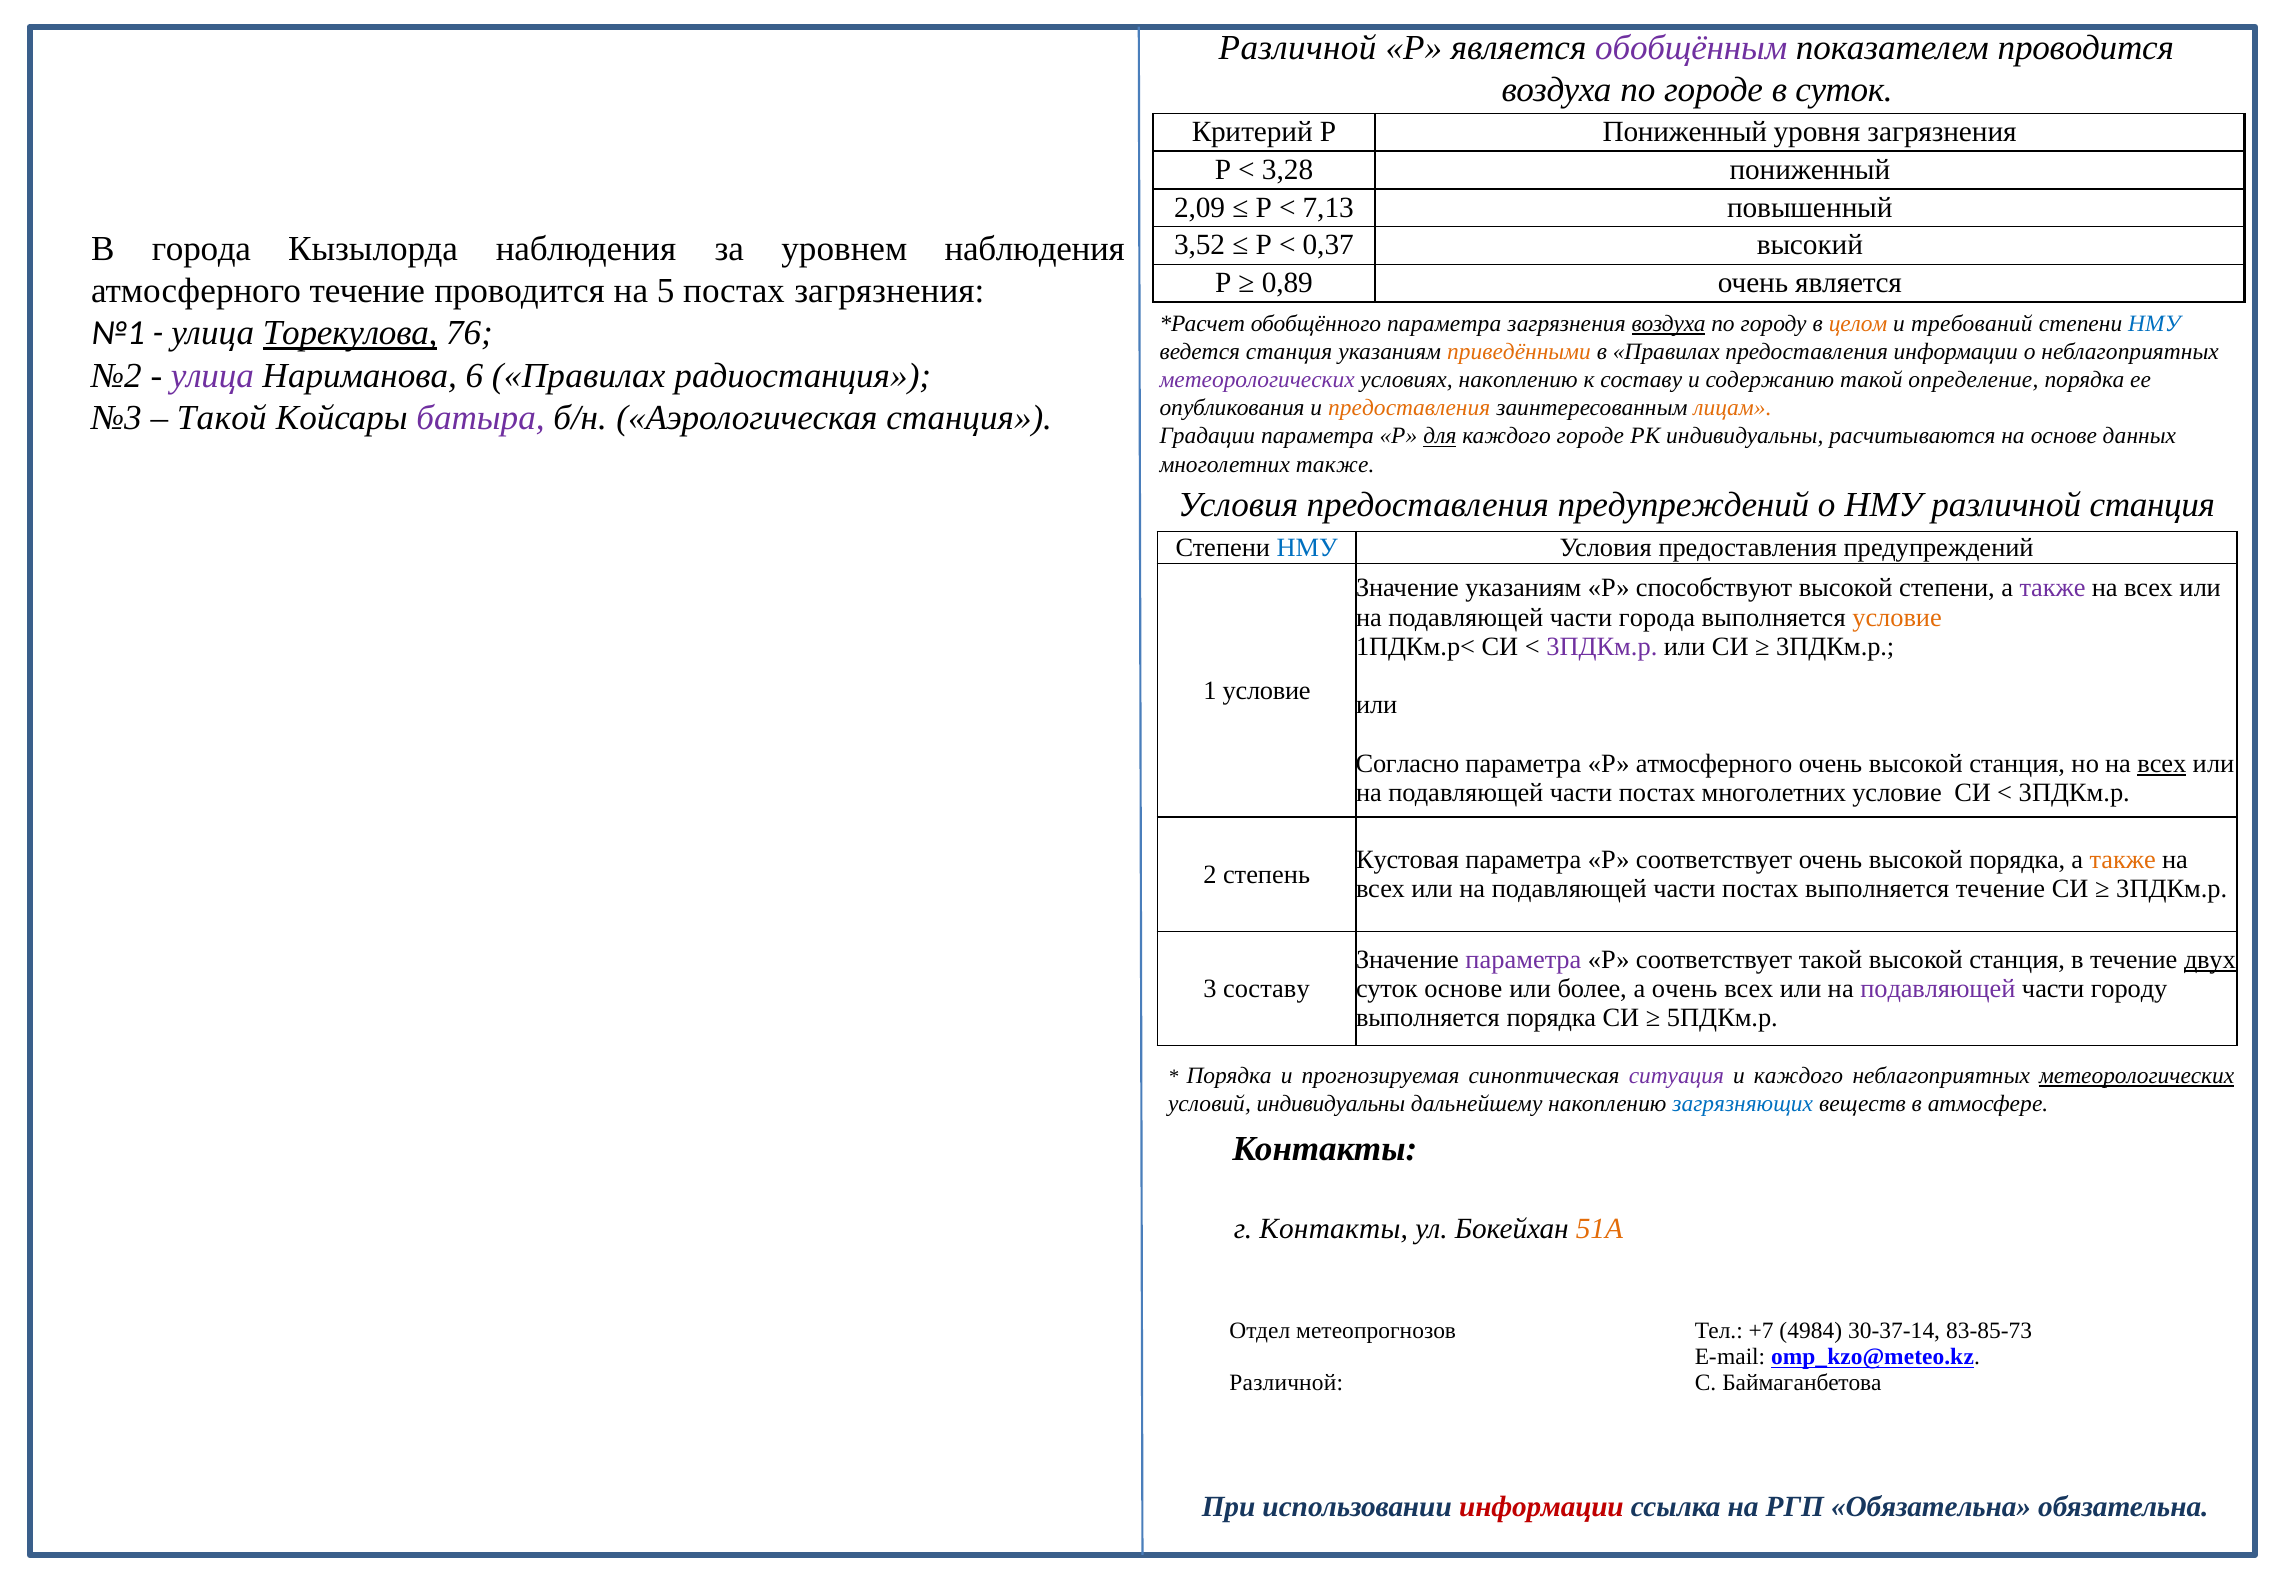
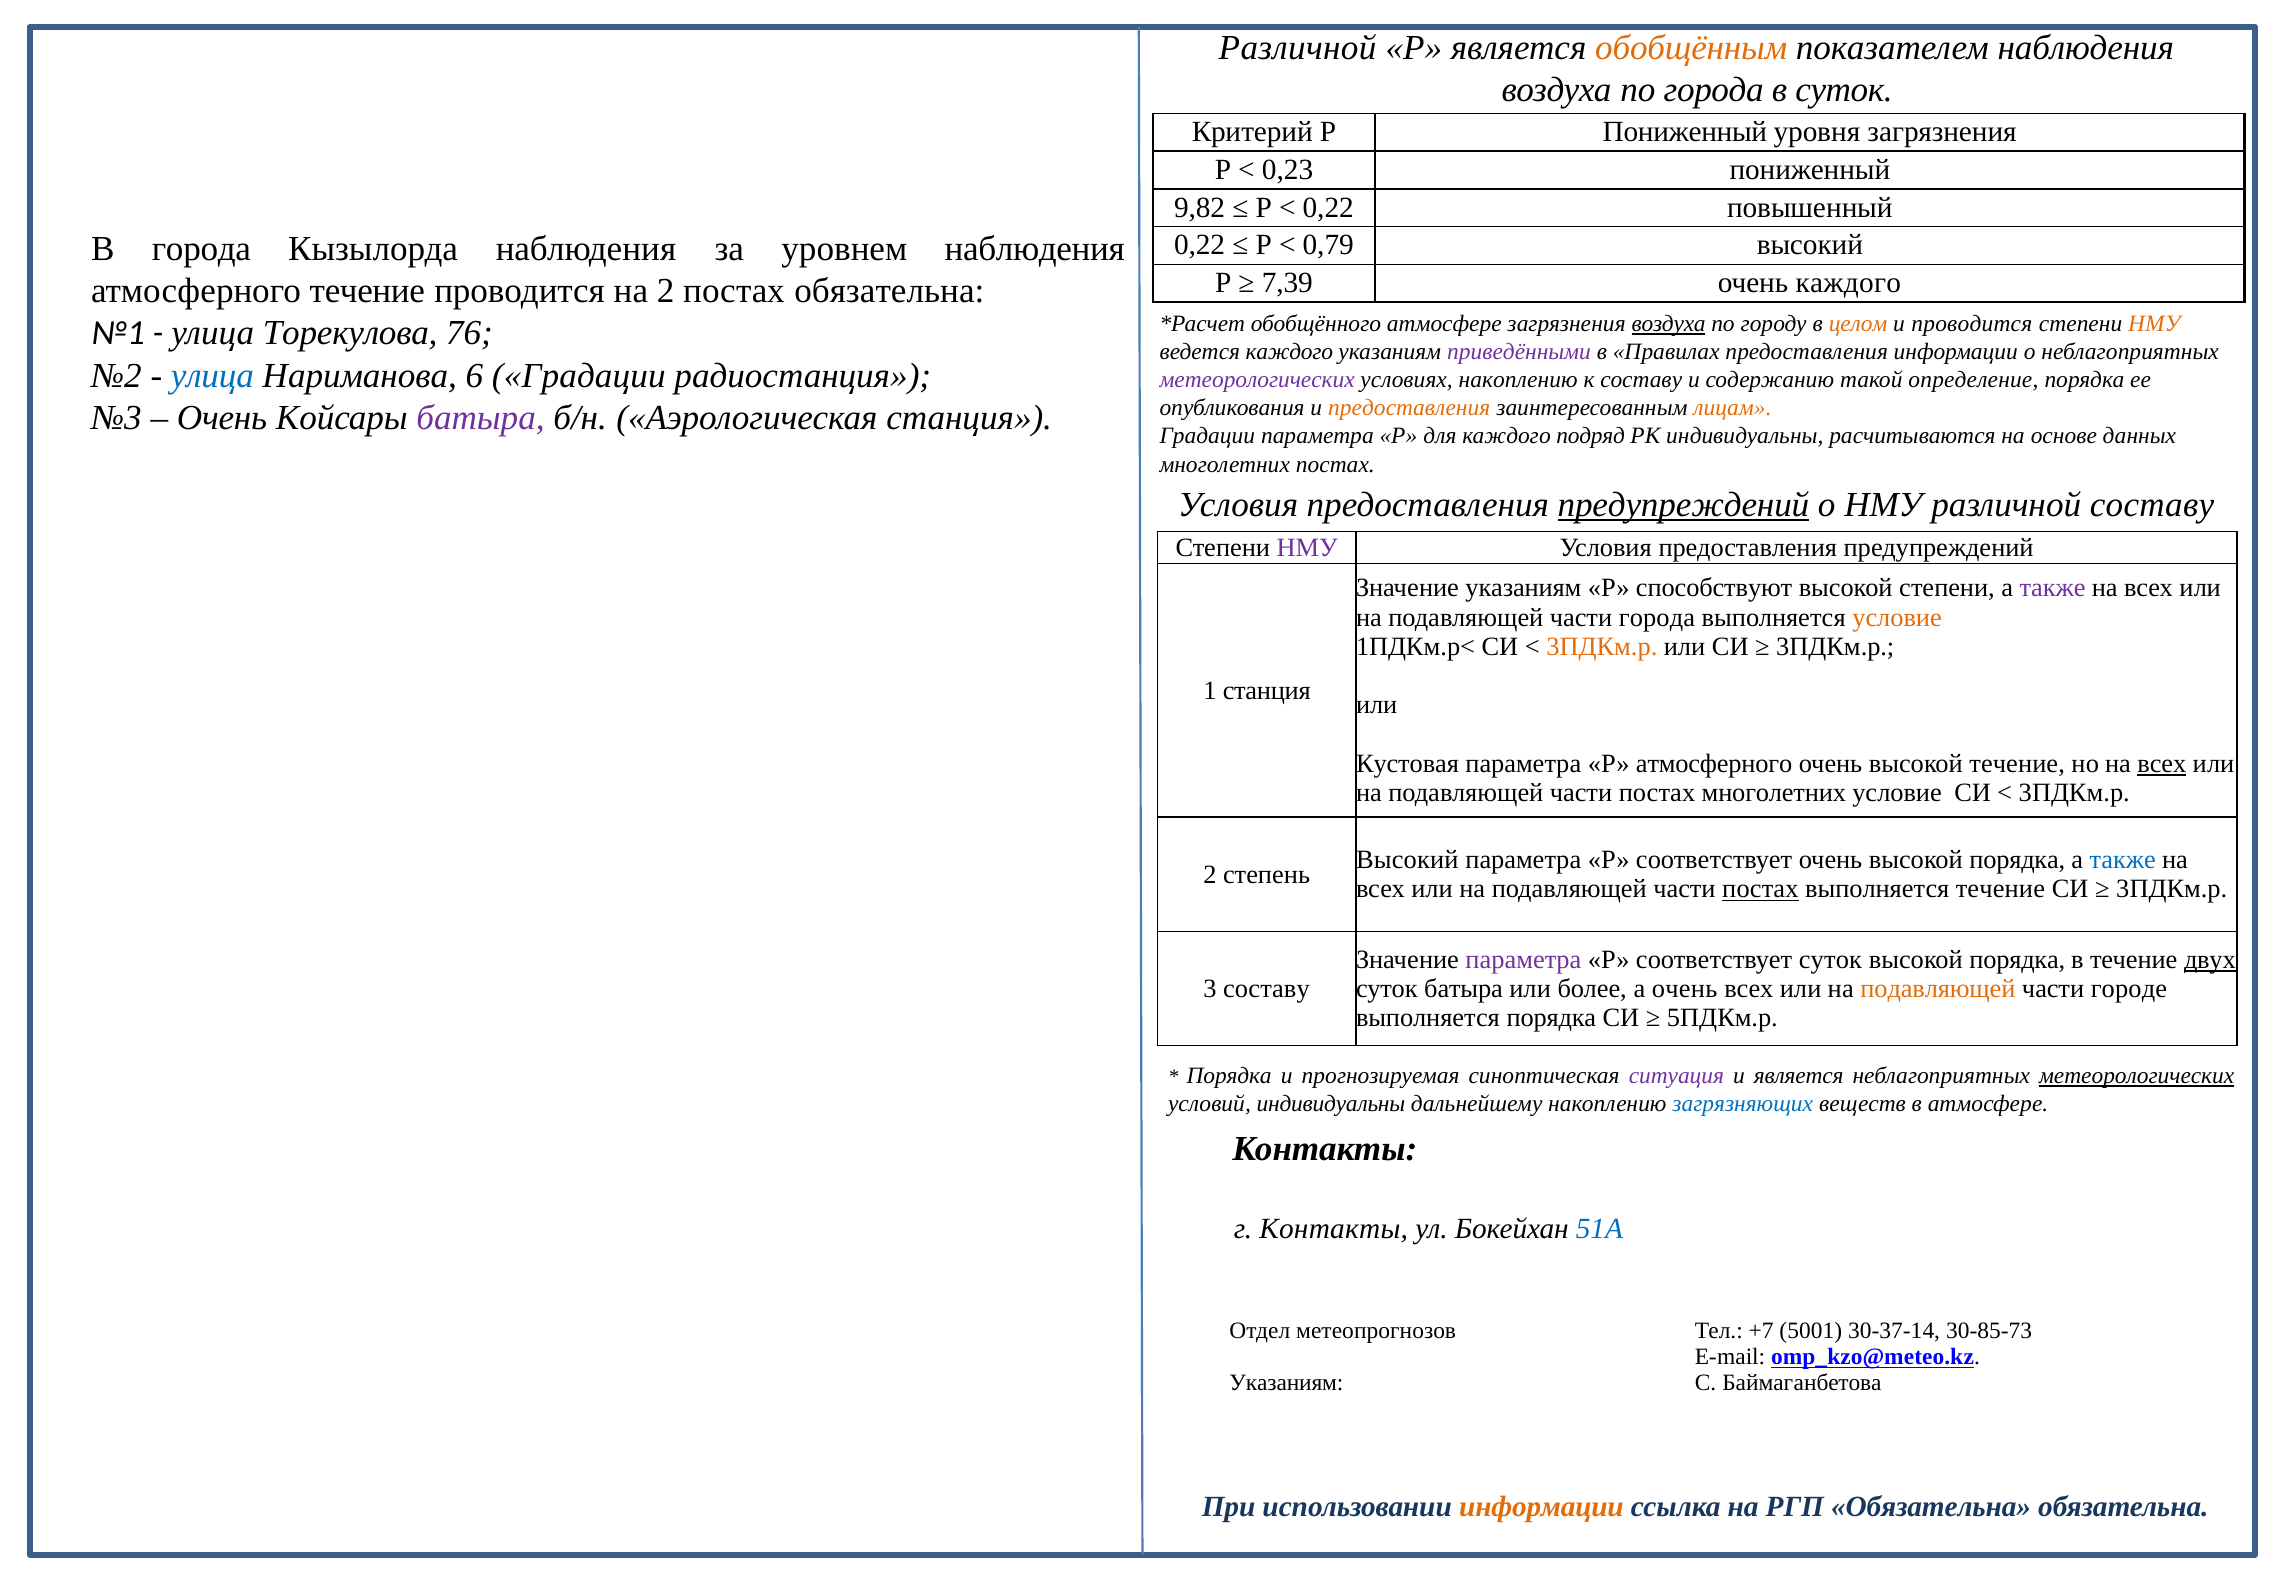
обобщённым colour: purple -> orange (1691, 48)
показателем проводится: проводится -> наблюдения (2086, 48)
по городе: городе -> города (1714, 90)
3,28: 3,28 -> 0,23 (1288, 170)
2,09: 2,09 -> 9,82 (1199, 207)
7,13: 7,13 -> 0,22 (1328, 207)
3,52: 3,52 -> 0,22 (1199, 245)
0,37: 0,37 -> 0,79 (1328, 245)
0,89: 0,89 -> 7,39 (1287, 283)
очень является: является -> каждого (1848, 283)
на 5: 5 -> 2 (666, 291)
постах загрязнения: загрязнения -> обязательна (889, 291)
обобщённого параметра: параметра -> атмосфере (1444, 324)
и требований: требований -> проводится (1972, 324)
НМУ colour: blue -> orange (2154, 324)
Торекулова underline: present -> none (350, 333)
ведется станция: станция -> каждого (1289, 352)
приведёнными colour: orange -> purple (1519, 352)
улица colour: purple -> blue (212, 376)
6 Правилах: Правилах -> Градации (579, 376)
Такой: Такой -> Очень (222, 418)
для underline: present -> none (1440, 436)
каждого городе: городе -> подряд (1591, 436)
многолетних также: также -> постах (1335, 464)
предупреждений underline: none -> present (1683, 505)
различной станция: станция -> составу (2152, 505)
НМУ colour: blue -> purple (1307, 548)
3ПДКм.р colour: purple -> orange (1602, 647)
1 условие: условие -> станция (1267, 690)
Согласно: Согласно -> Кустовая (1407, 763)
очень высокой станция: станция -> течение (2017, 763)
Кустовая: Кустовая -> Высокий (1407, 860)
также colour: orange -> blue (2123, 860)
постах underline: none -> present (1760, 889)
соответствует такой: такой -> суток (1830, 960)
станция: станция -> порядка (2017, 960)
суток основе: основе -> батыра (1464, 989)
подавляющей colour: purple -> orange (1938, 989)
части городу: городу -> городе (2129, 989)
и каждого: каждого -> является (1799, 1076)
51А colour: orange -> blue (1599, 1229)
4984: 4984 -> 5001 (1811, 1331)
83-85-73: 83-85-73 -> 30-85-73 (1989, 1331)
Различной: Различной -> Указаниям (1286, 1383)
информации colour: red -> orange (1542, 1506)
